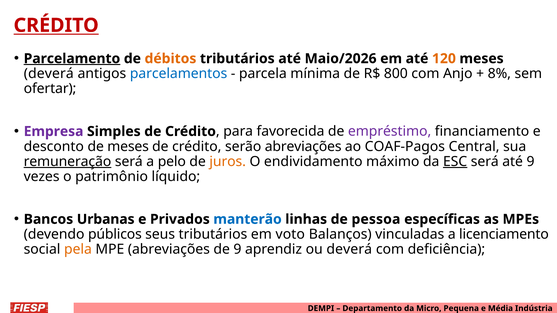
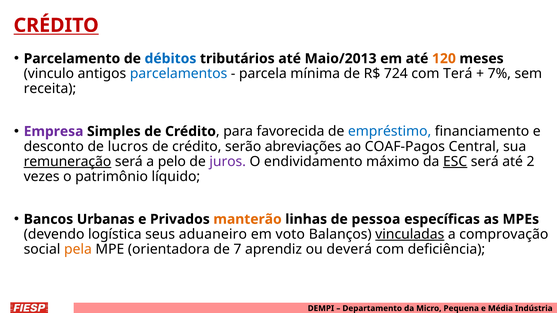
Parcelamento underline: present -> none (72, 59)
débitos colour: orange -> blue (170, 59)
Maio/2026: Maio/2026 -> Maio/2013 (341, 59)
deverá: deverá -> vinculo (49, 74)
800: 800 -> 724 (396, 74)
Anjo: Anjo -> Terá (458, 74)
8%: 8% -> 7% (499, 74)
ofertar: ofertar -> receita (50, 89)
empréstimo colour: purple -> blue (390, 132)
de meses: meses -> lucros (128, 147)
juros colour: orange -> purple (228, 162)
até 9: 9 -> 2 (531, 162)
manterão colour: blue -> orange (248, 219)
públicos: públicos -> logística (115, 234)
seus tributários: tributários -> aduaneiro (213, 234)
vinculadas underline: none -> present (410, 234)
licenciamento: licenciamento -> comprovação (504, 234)
MPE abreviações: abreviações -> orientadora (169, 250)
de 9: 9 -> 7 (237, 250)
